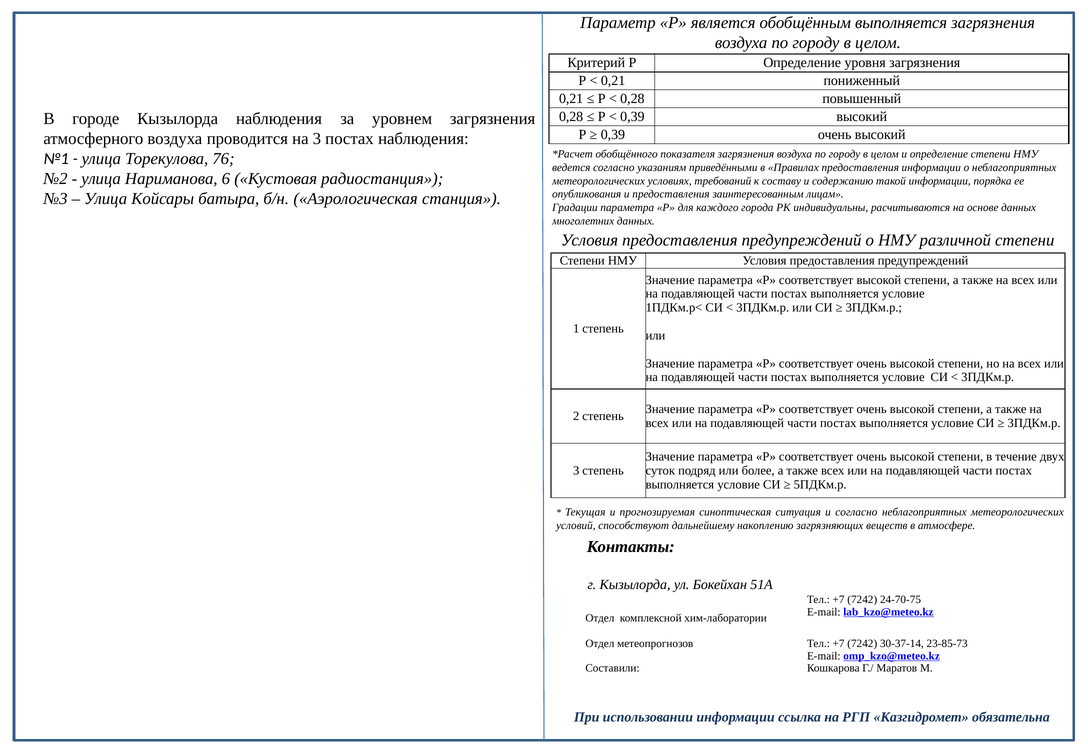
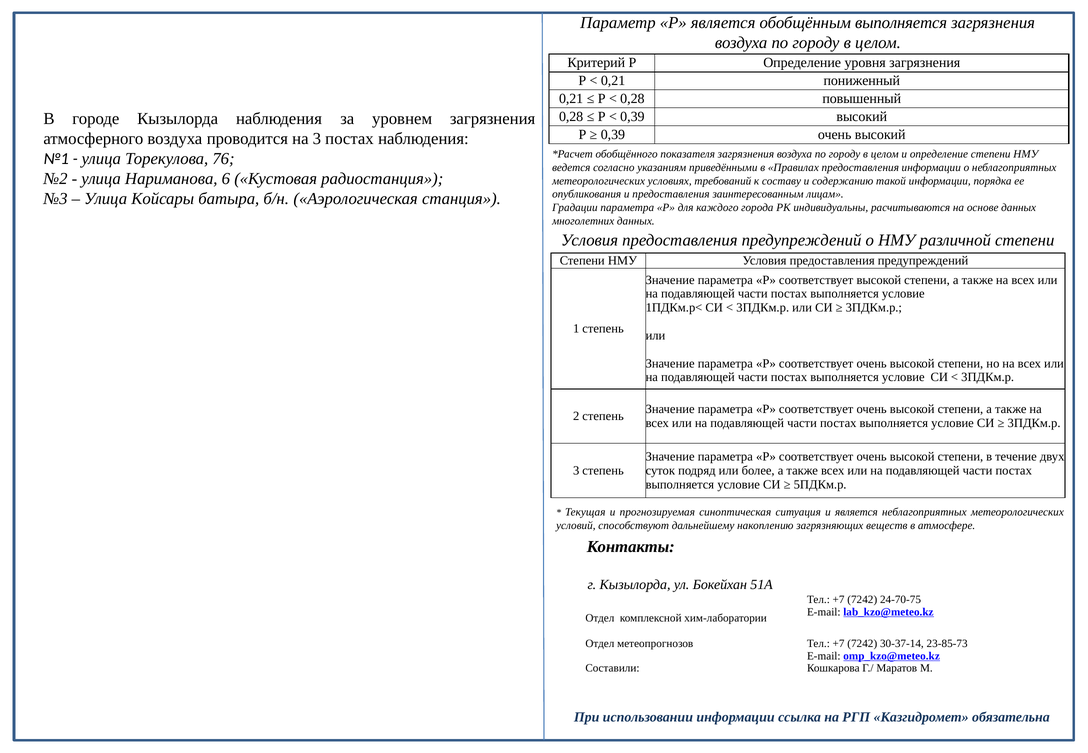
и согласно: согласно -> является (856, 512)
